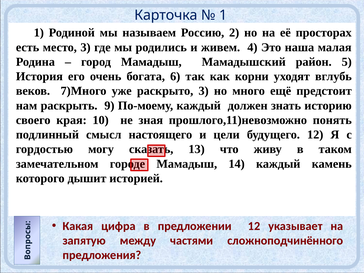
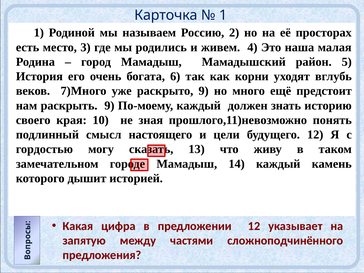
раскрыто 3: 3 -> 9 (204, 91)
